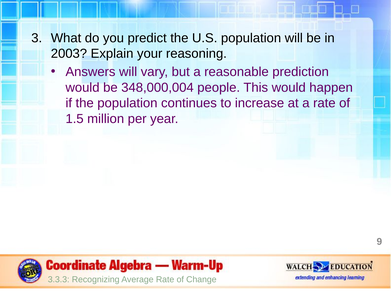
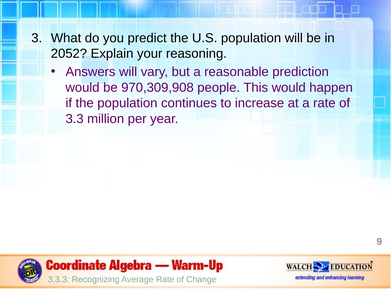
2003: 2003 -> 2052 (69, 54)
348,000,004: 348,000,004 -> 970,309,908 (158, 88)
1.5: 1.5 -> 3.3 (75, 119)
